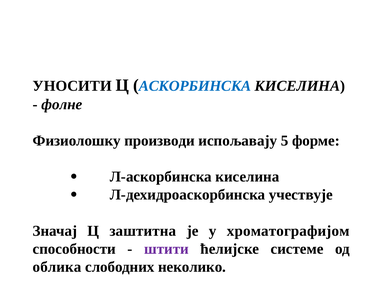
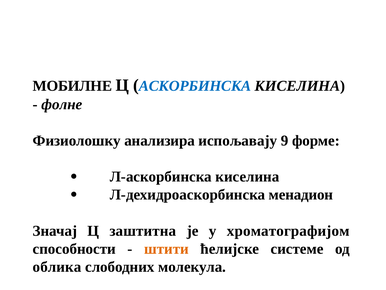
УНОСИТИ: УНОСИТИ -> МОБИЛНЕ (72, 86)
производи: производи -> анализира (160, 140)
5: 5 -> 9 (285, 140)
учествује: учествује -> менадион (301, 194)
штити colour: purple -> orange (166, 249)
неколико: неколико -> молекула (192, 267)
